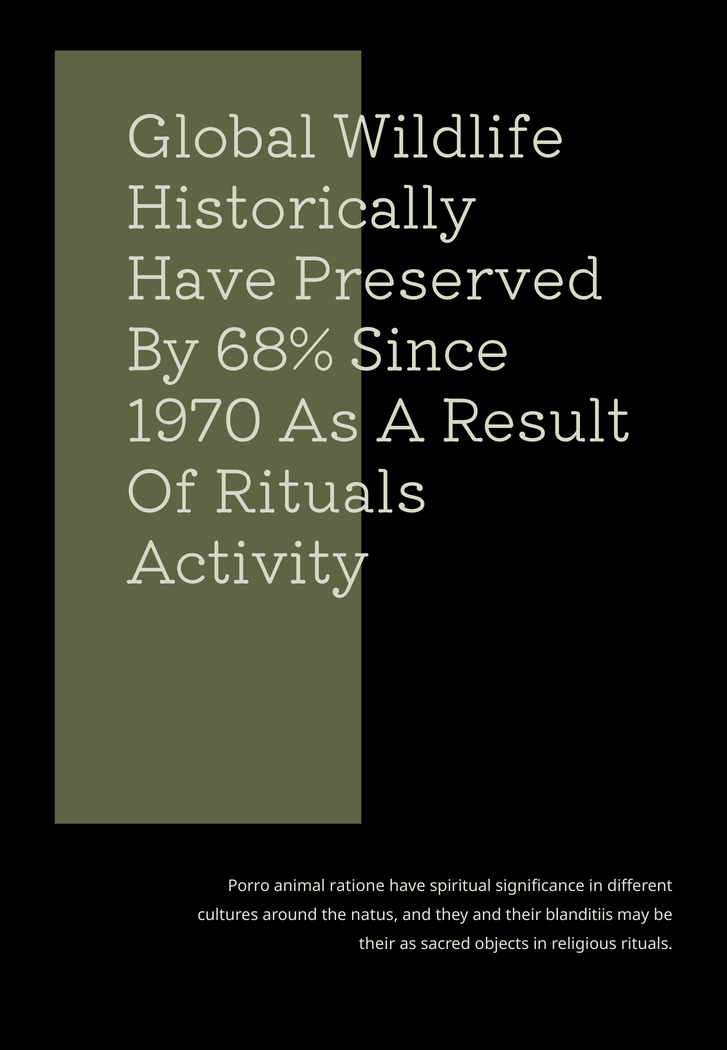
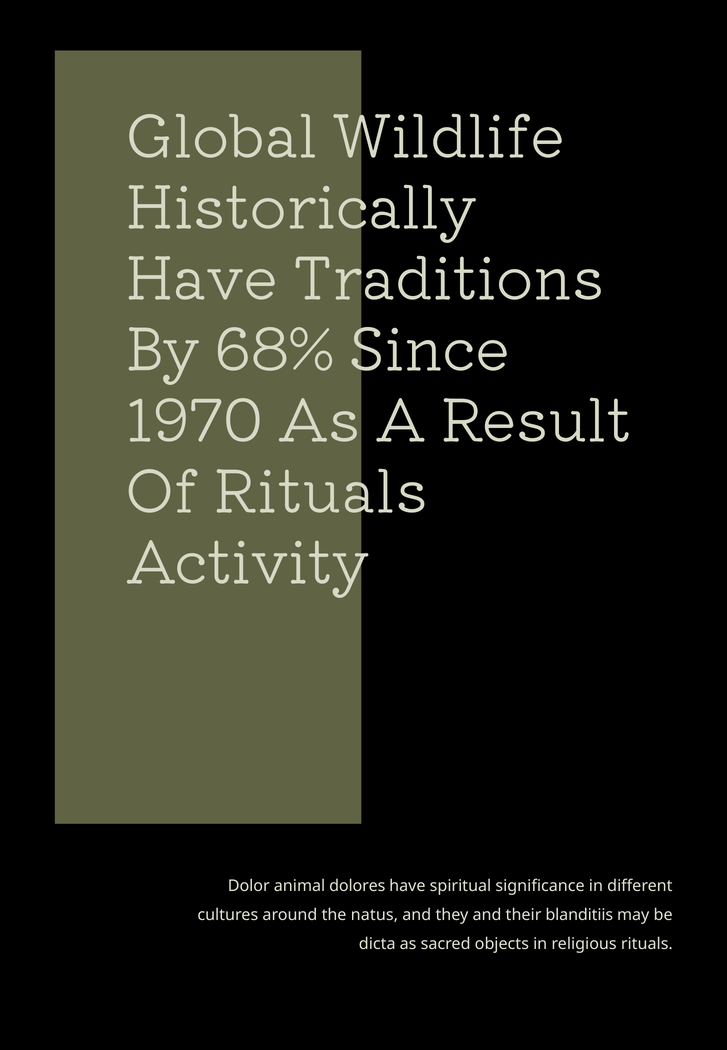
Preserved: Preserved -> Traditions (448, 280)
Porro: Porro -> Dolor (249, 886)
ratione: ratione -> dolores (357, 886)
their: their -> dicta (377, 944)
